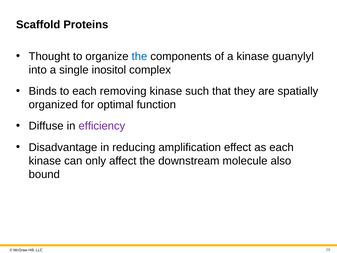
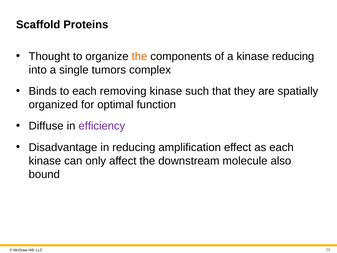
the colour: blue -> orange (139, 56)
kinase guanylyl: guanylyl -> reducing (293, 56)
inositol: inositol -> tumors (109, 70)
